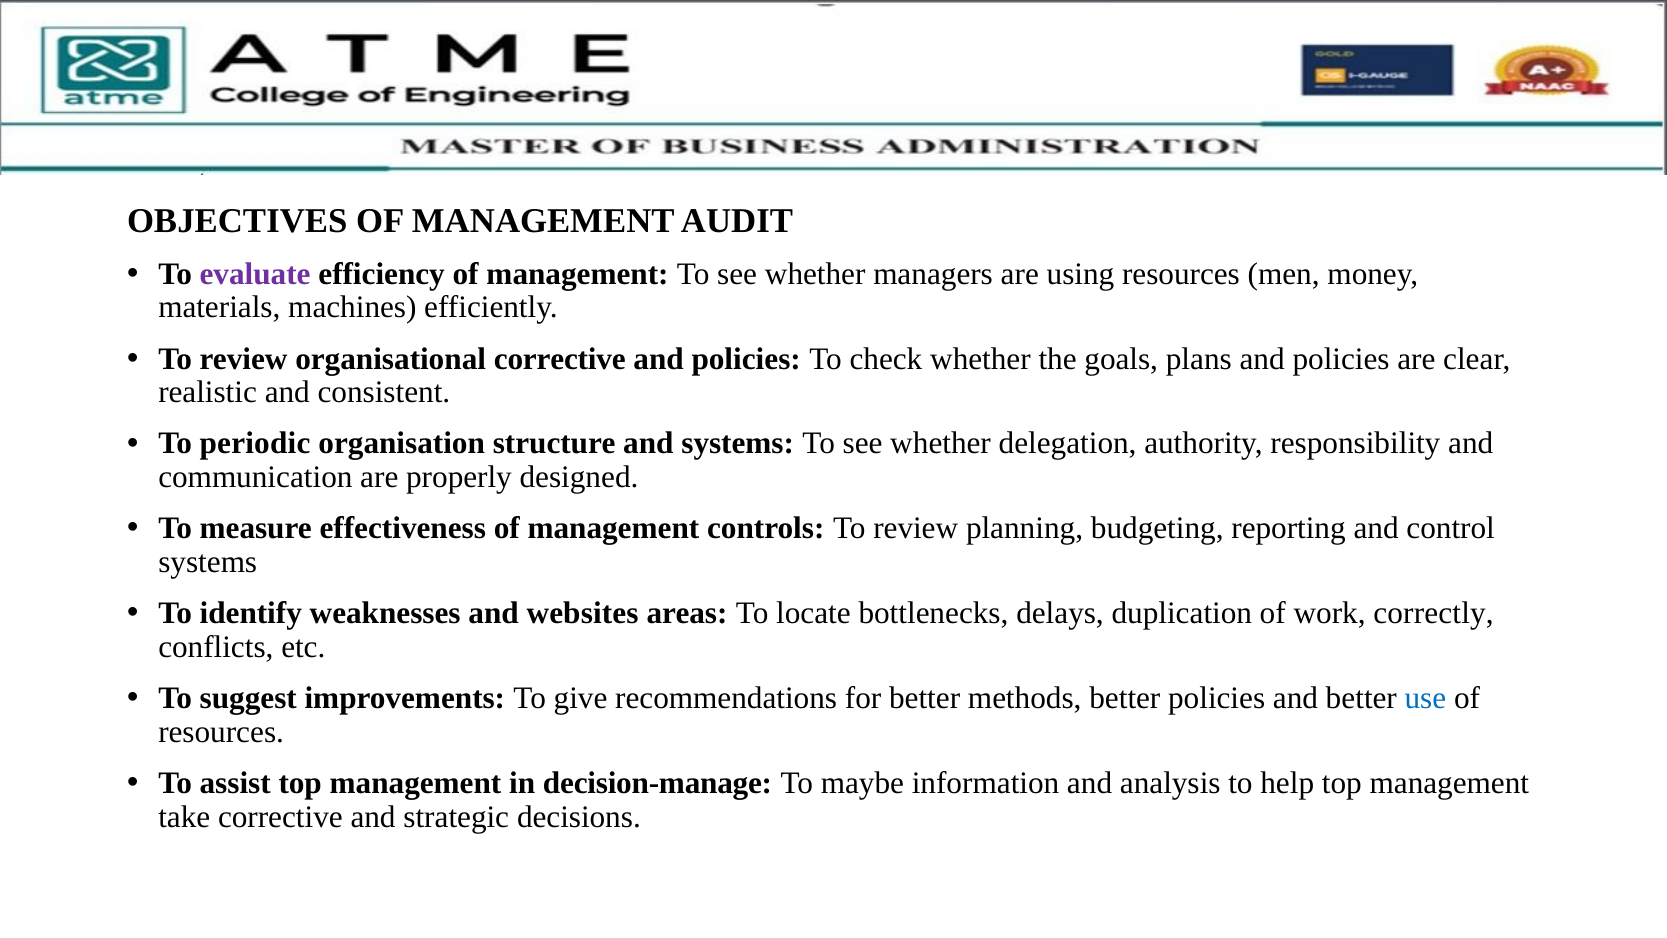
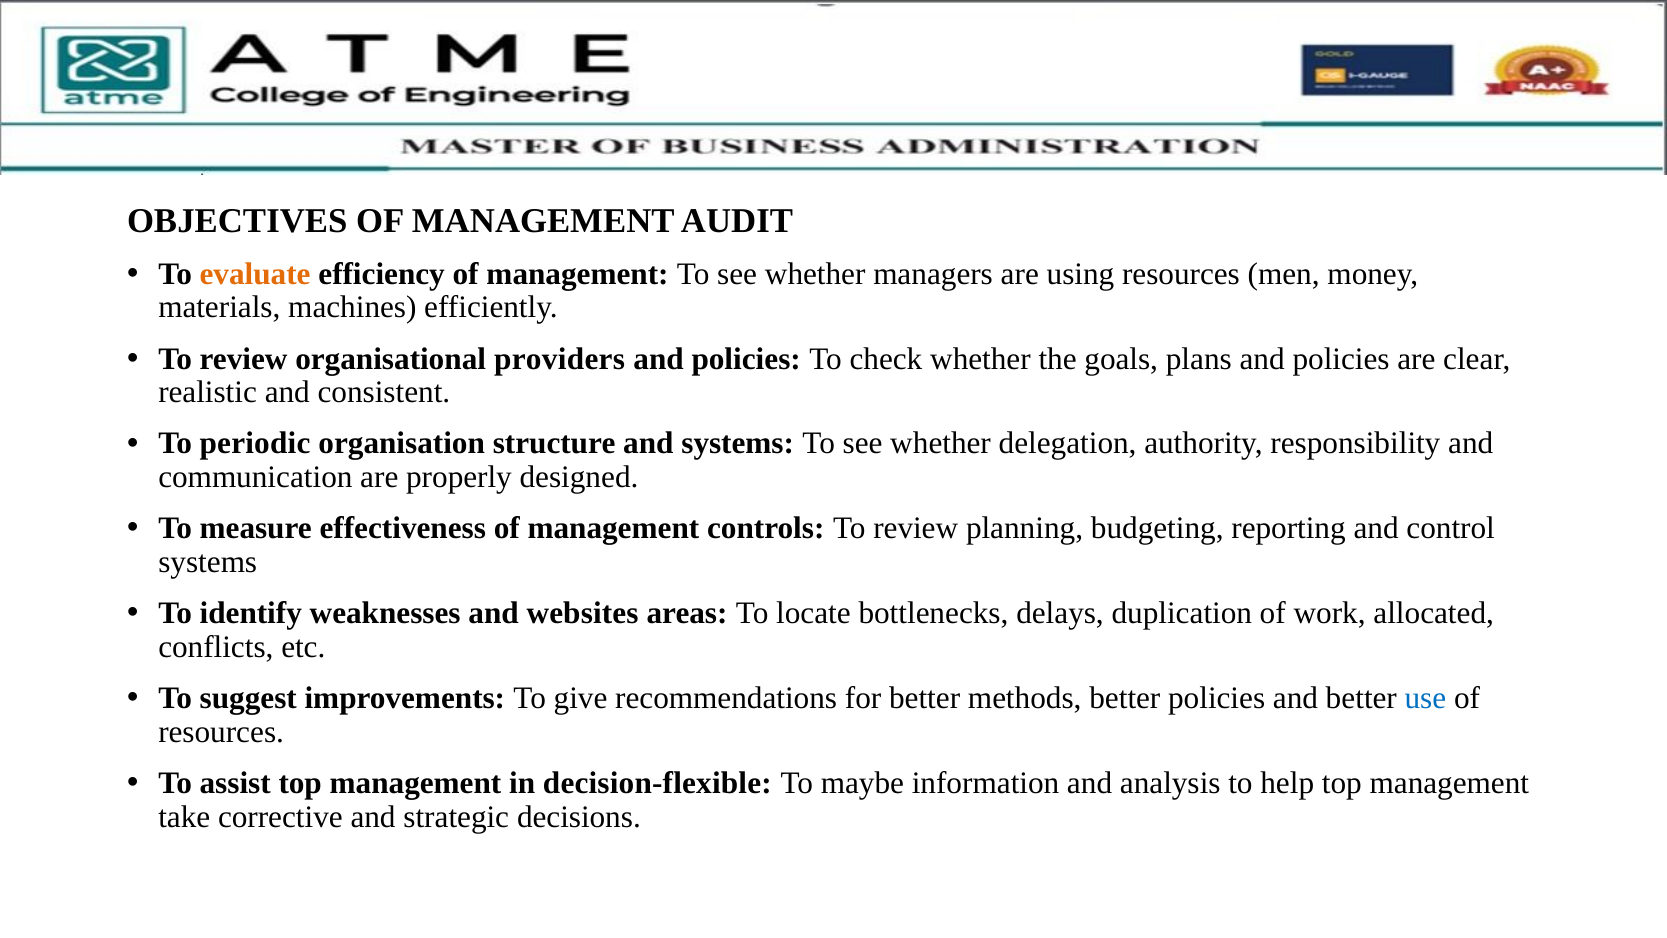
evaluate colour: purple -> orange (255, 274)
organisational corrective: corrective -> providers (560, 359)
correctly: correctly -> allocated (1434, 613)
decision-manage: decision-manage -> decision-flexible (657, 783)
